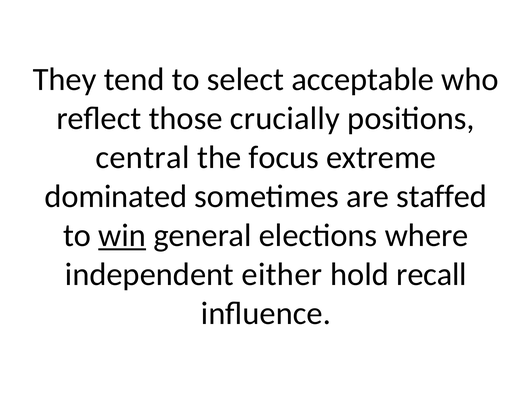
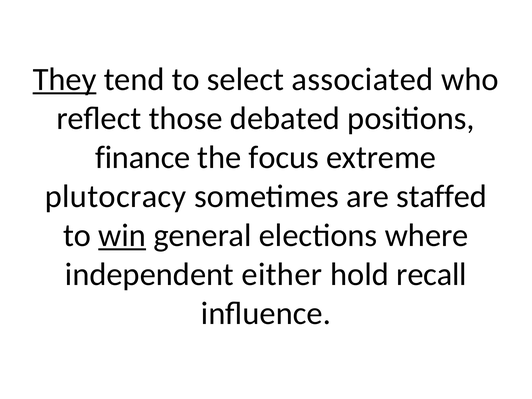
They underline: none -> present (65, 79)
acceptable: acceptable -> associated (362, 79)
crucially: crucially -> debated (285, 118)
central: central -> finance (143, 157)
dominated: dominated -> plutocracy (116, 196)
